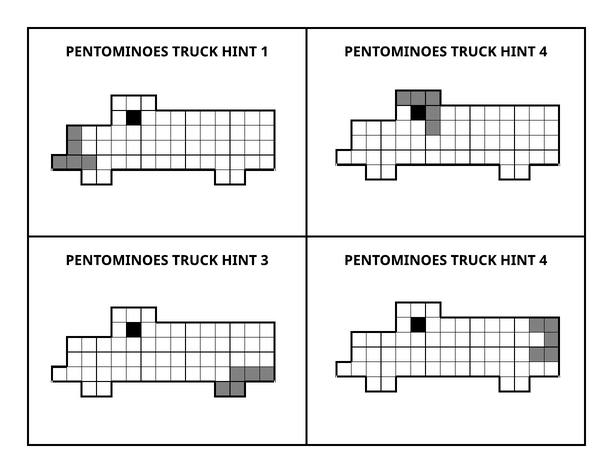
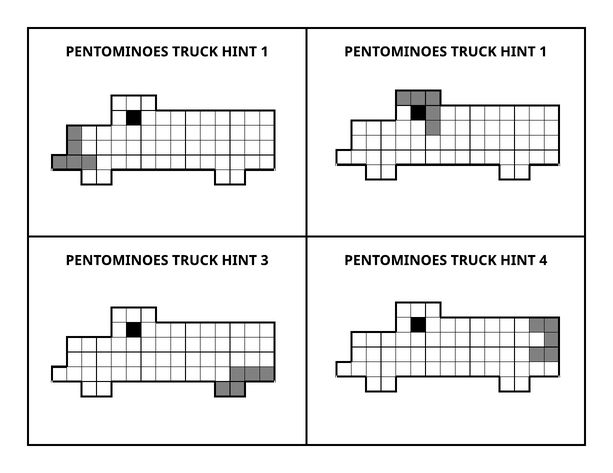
4: 4 -> 1 (543, 52)
